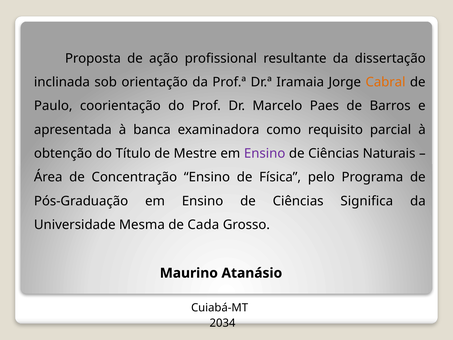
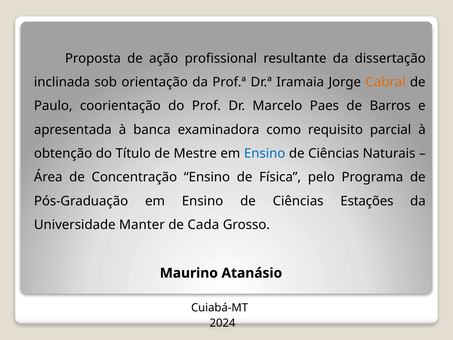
Ensino colour: purple -> blue (265, 153)
Significa: Significa -> Estações (367, 201)
Mesma: Mesma -> Manter (142, 225)
2034: 2034 -> 2024 (223, 323)
